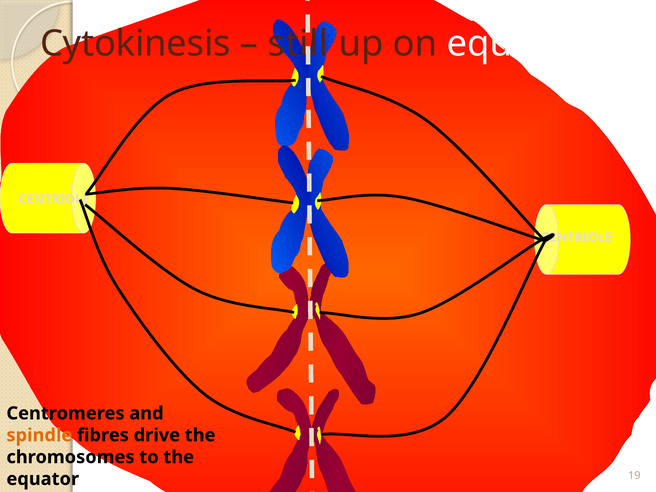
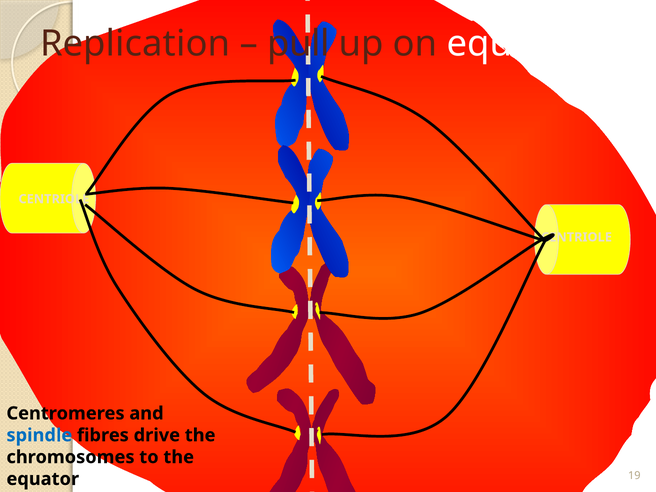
Cytokinesis: Cytokinesis -> Replication (135, 44)
still: still -> pull (298, 44)
spindle colour: orange -> blue (39, 435)
